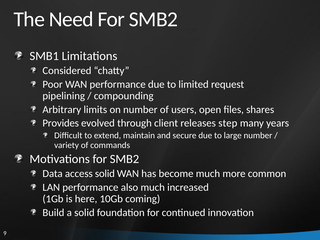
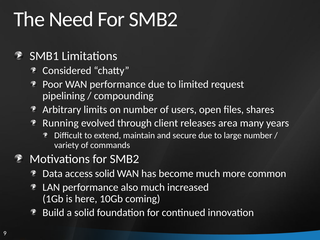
Provides: Provides -> Running (61, 123)
step: step -> area (228, 123)
